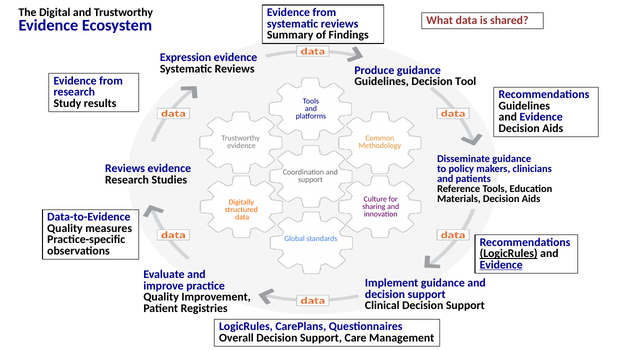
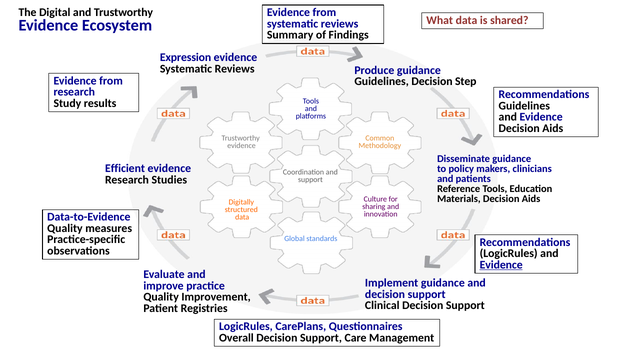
Tool: Tool -> Step (466, 82)
Reviews: Reviews -> Efficient (125, 169)
LogicRules underline: present -> none (509, 254)
